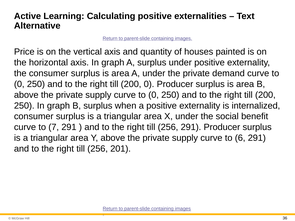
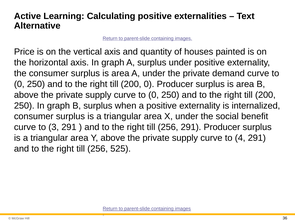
7: 7 -> 3 (54, 127)
6: 6 -> 4 (240, 138)
201: 201 -> 525 (121, 149)
